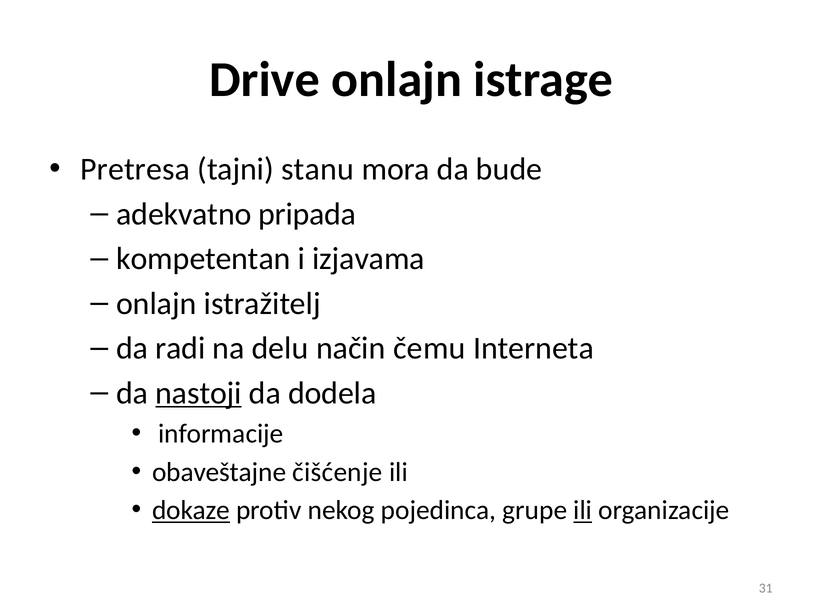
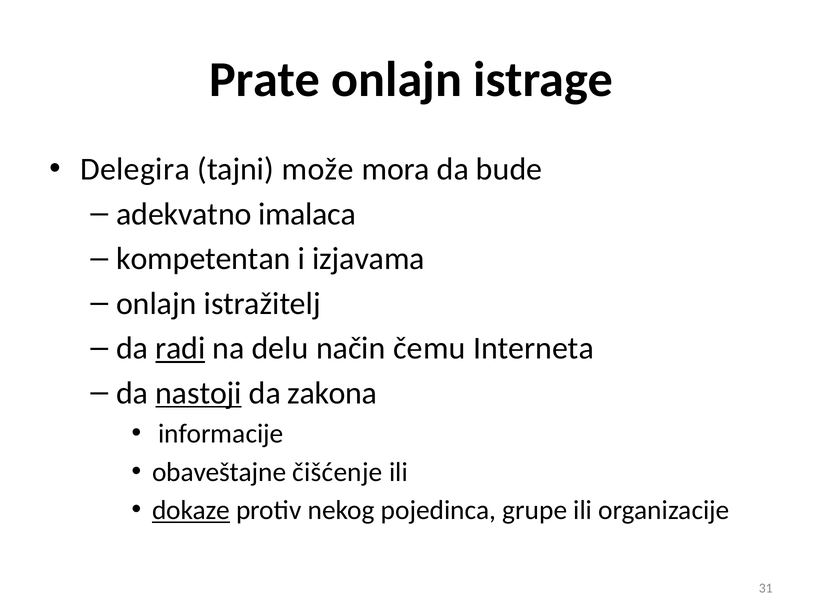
Drive: Drive -> Prate (265, 80)
Pretresa: Pretresa -> Delegira (135, 169)
stanu: stanu -> može (318, 169)
pripada: pripada -> imalaca (307, 214)
radi underline: none -> present (180, 349)
dodela: dodela -> zakona (332, 393)
ili underline: present -> none (583, 511)
